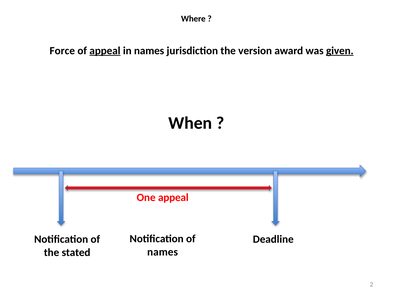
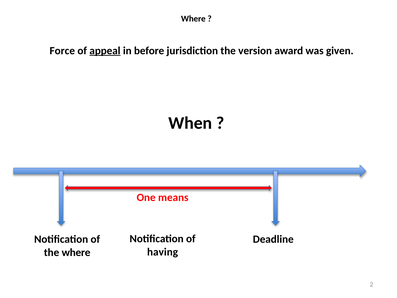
in names: names -> before (149, 51)
given underline: present -> none (340, 51)
One appeal: appeal -> means (173, 197)
names: names -> having (163, 252)
the stated: stated -> where (76, 252)
